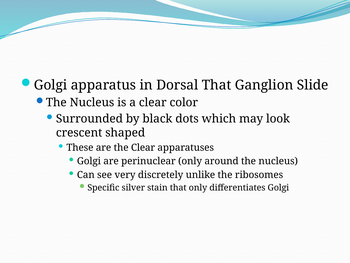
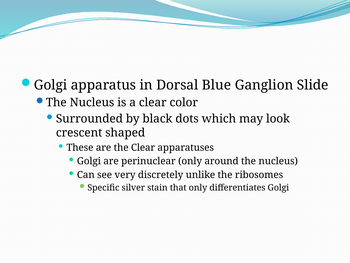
Dorsal That: That -> Blue (217, 85)
